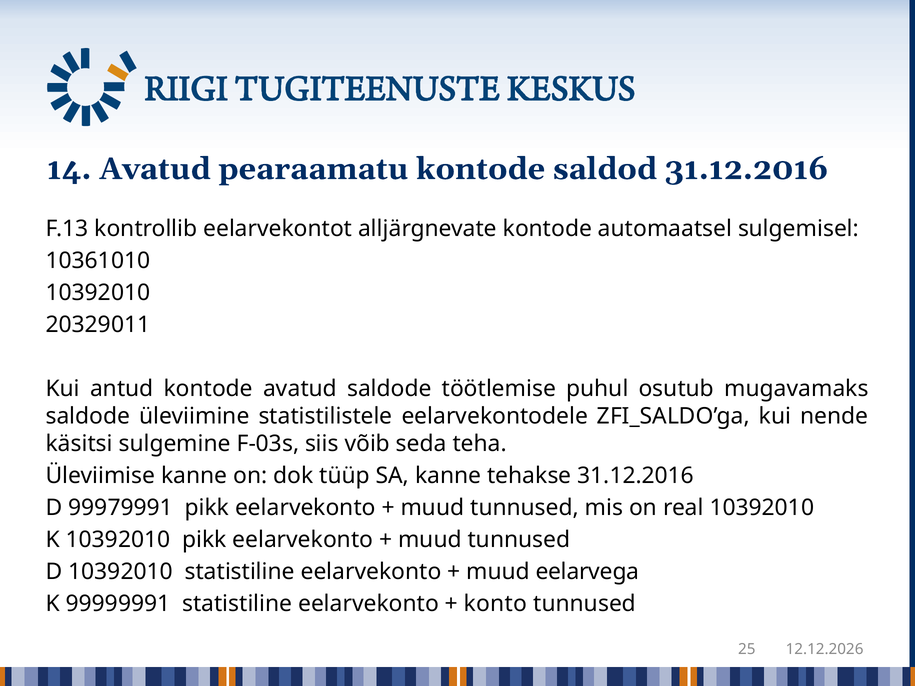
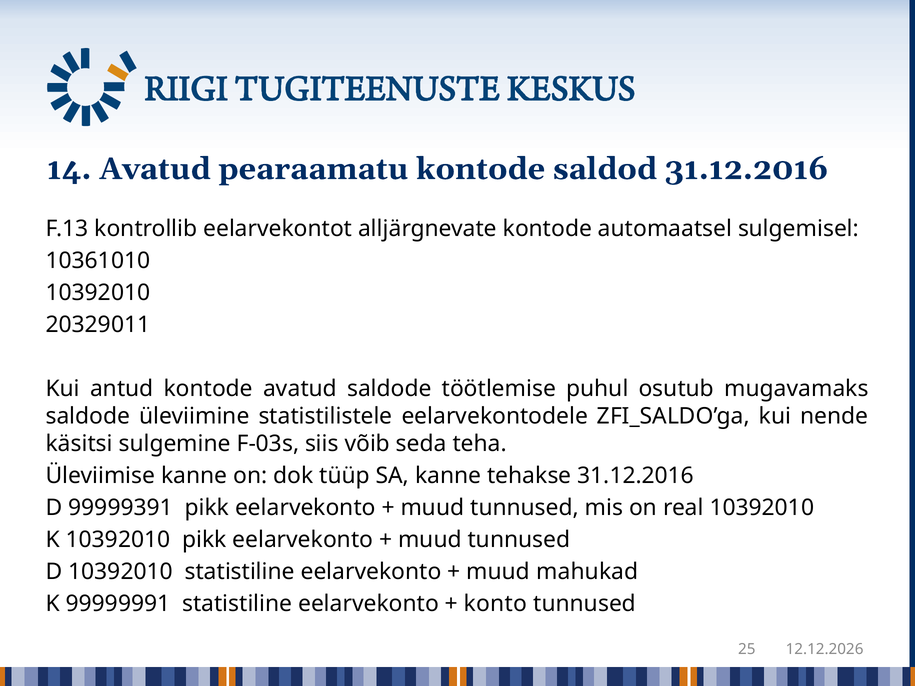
99979991: 99979991 -> 99999391 (121, 508)
eelarvega: eelarvega -> mahukad (587, 572)
